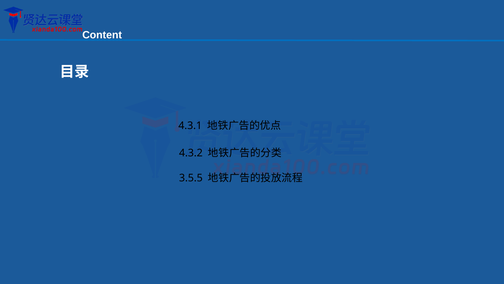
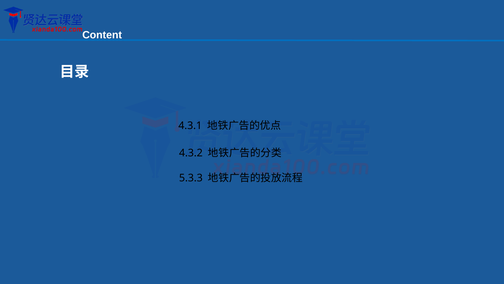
3.5.5: 3.5.5 -> 5.3.3 (191, 178)
